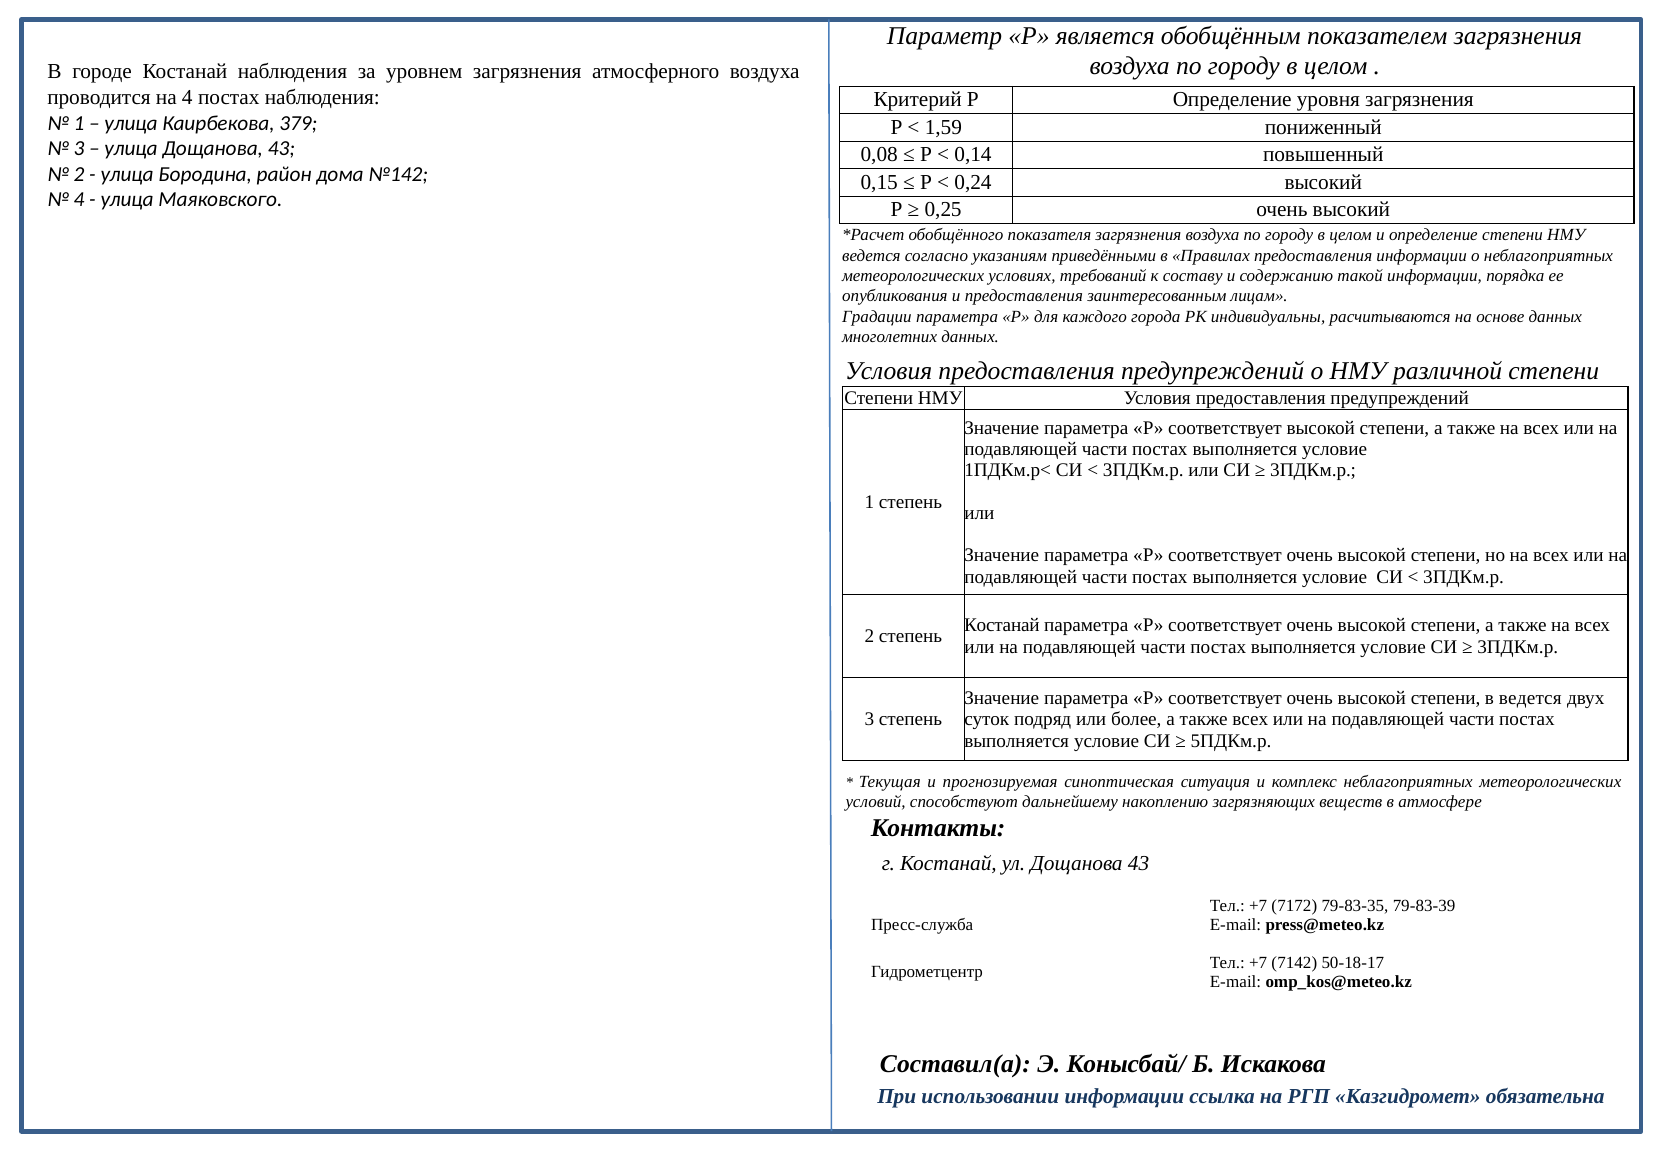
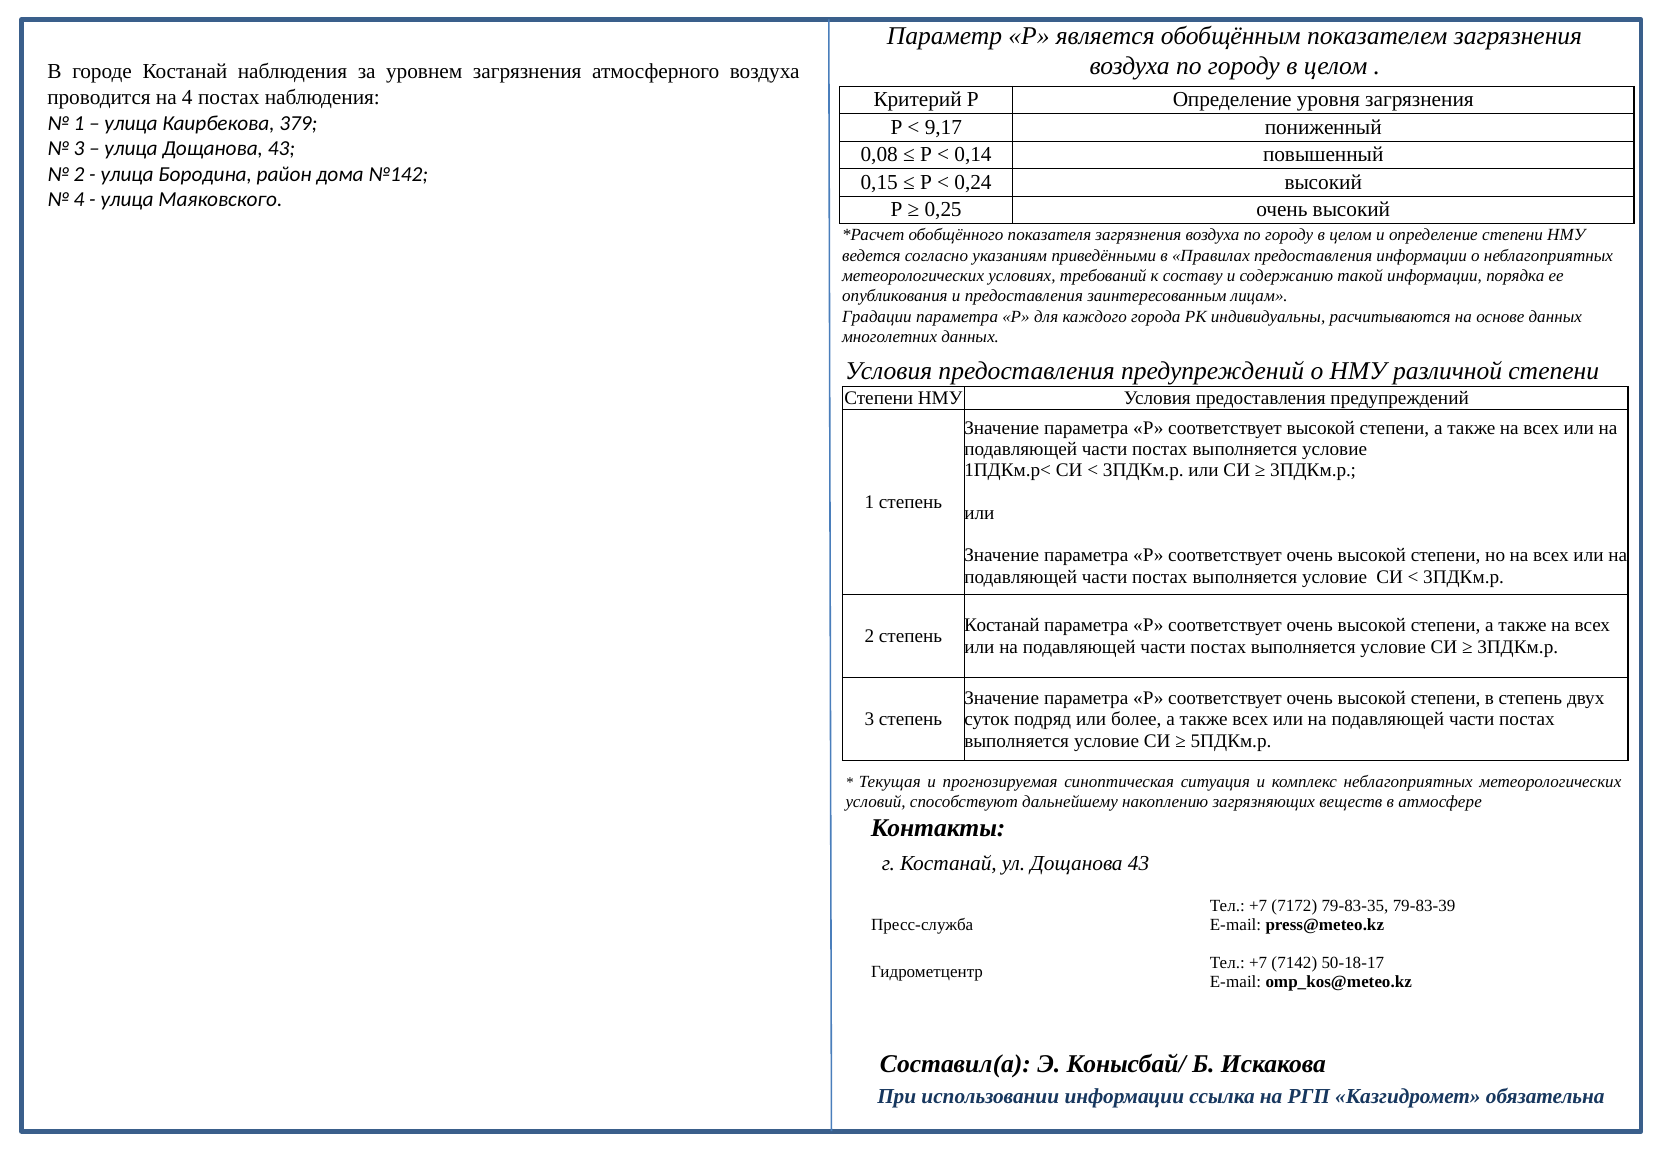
1,59: 1,59 -> 9,17 (943, 127)
в ведется: ведется -> степень (1530, 698)
